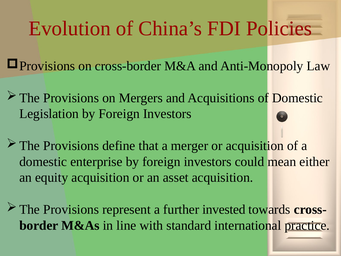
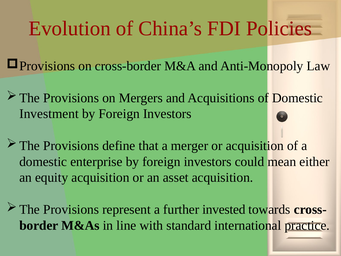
Legislation: Legislation -> Investment (49, 114)
